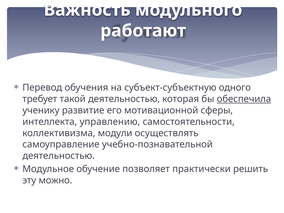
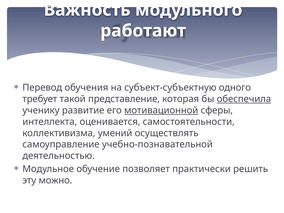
такой деятельностью: деятельностью -> представление (124, 99)
мотивационной underline: none -> present (161, 110)
управлению: управлению -> оценивается (110, 122)
модули: модули -> умений (115, 133)
